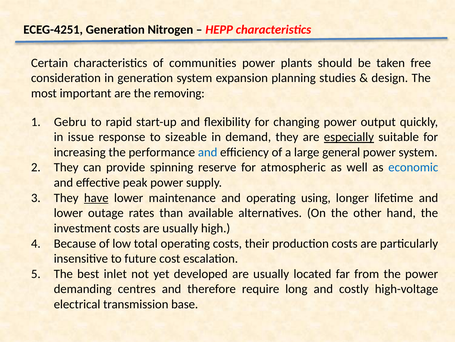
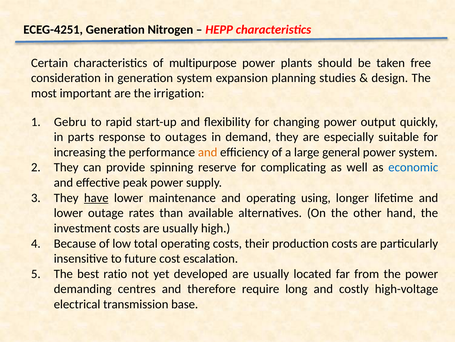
communities: communities -> multipurpose (203, 63)
removing: removing -> irrigation (179, 93)
issue: issue -> parts (81, 137)
sizeable: sizeable -> outages (186, 137)
especially underline: present -> none (349, 137)
and colour: blue -> orange (208, 152)
atmospheric: atmospheric -> complicating (293, 167)
inlet: inlet -> ratio (115, 273)
